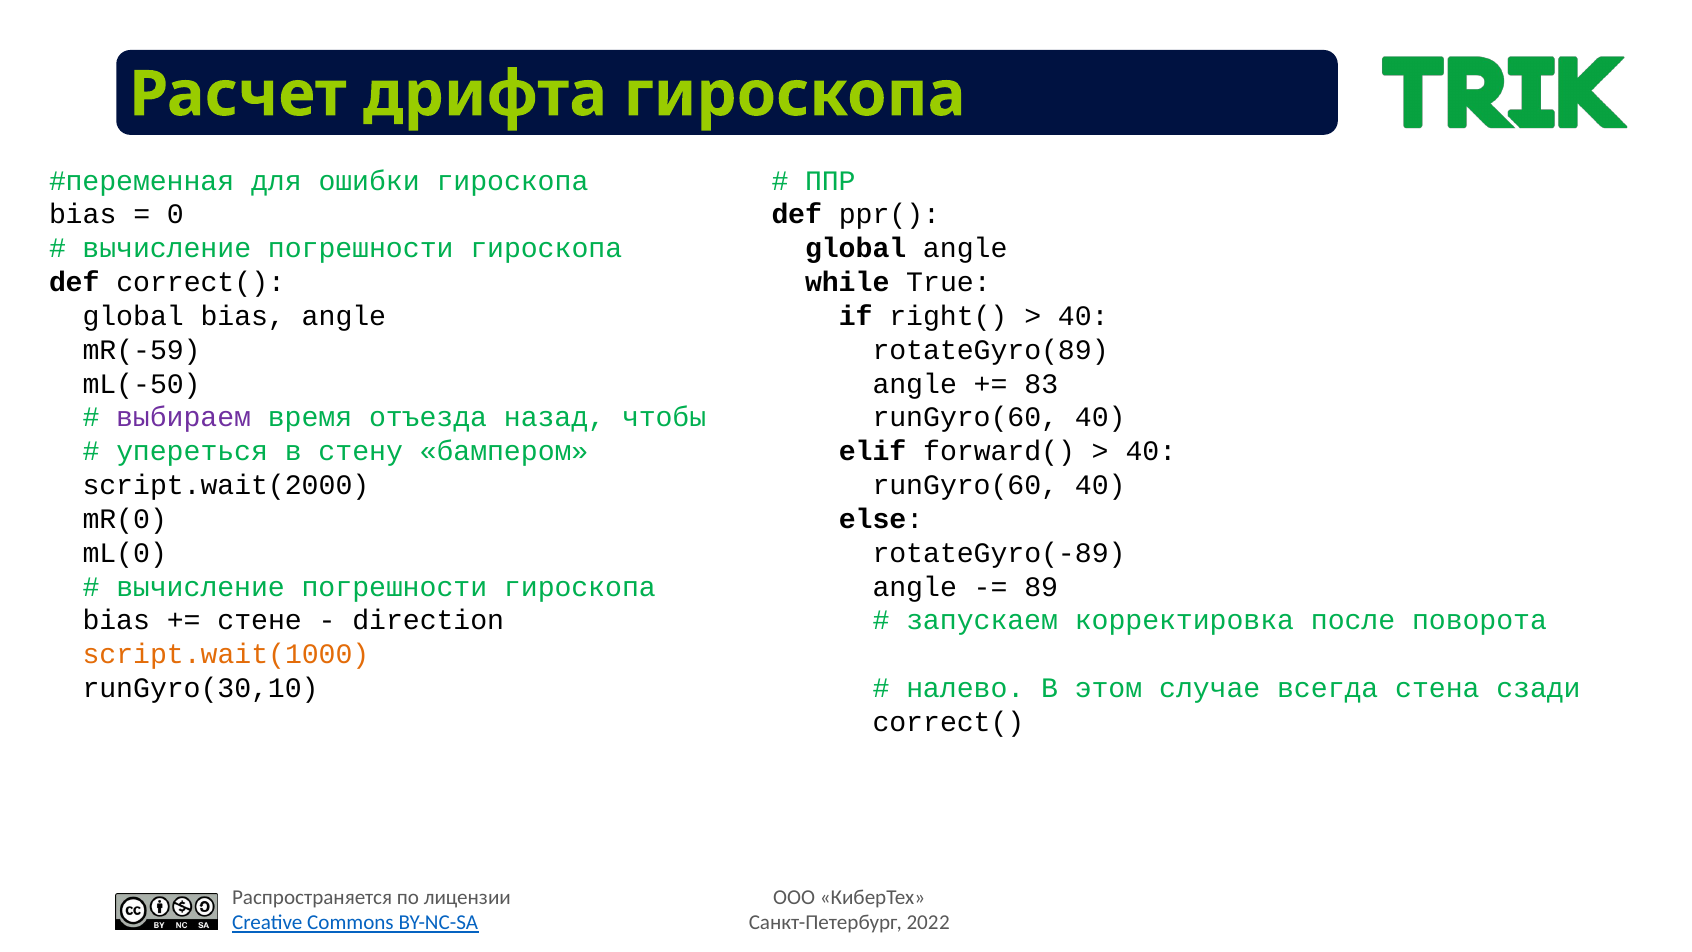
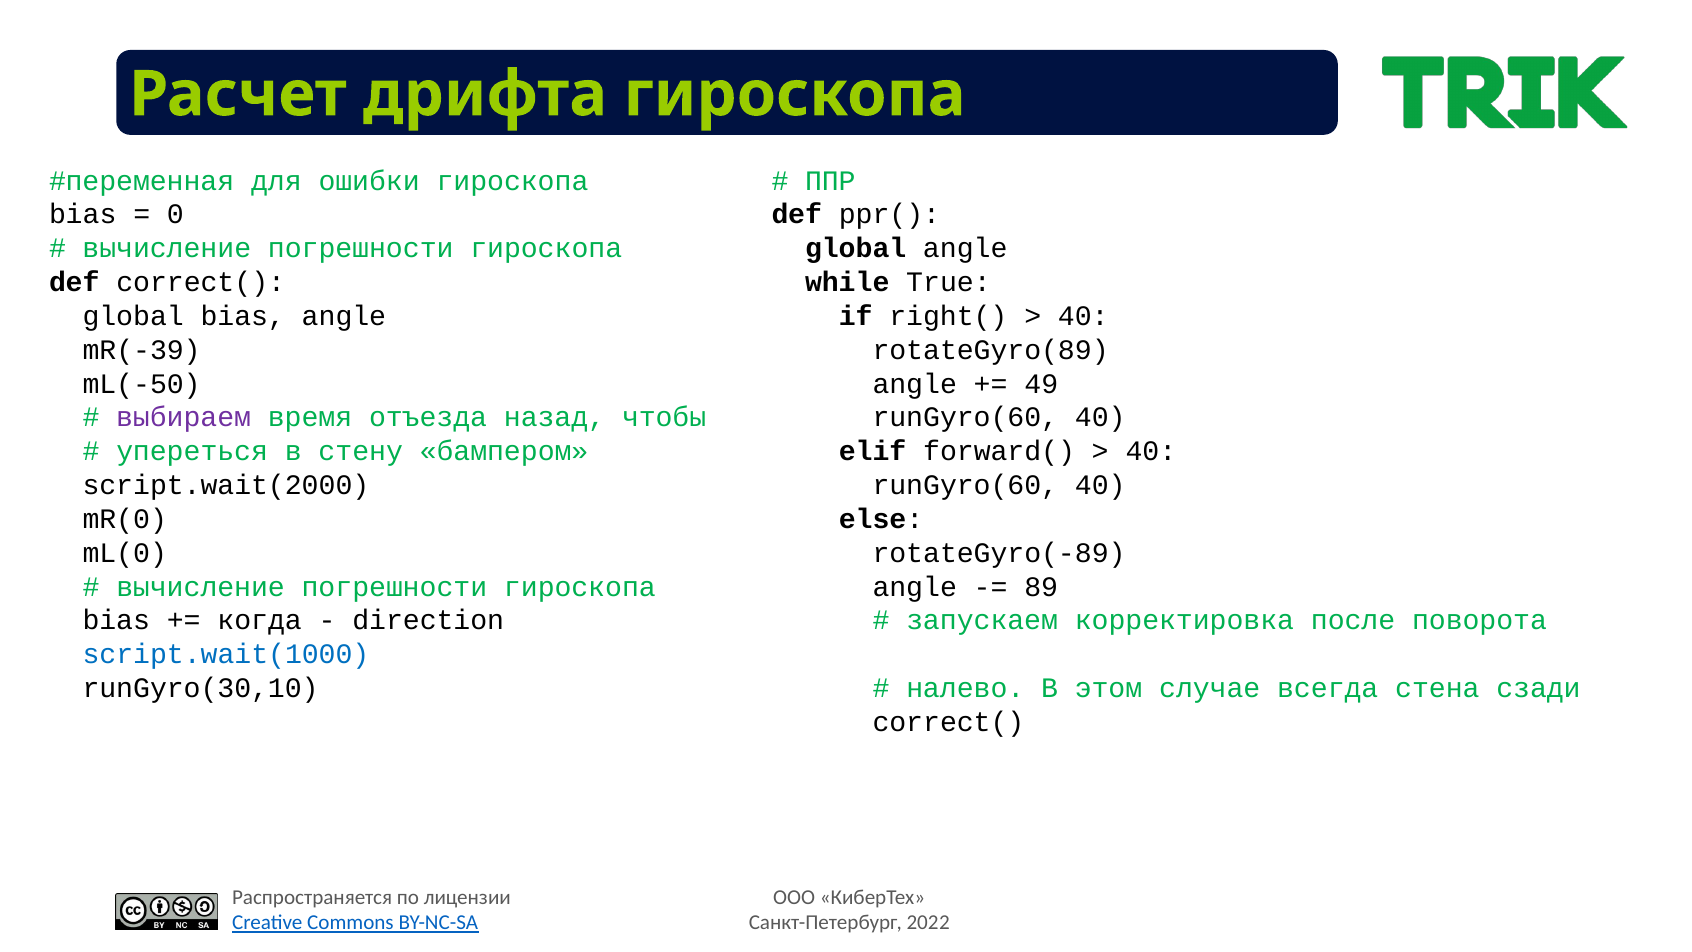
mR(-59: mR(-59 -> mR(-39 (142, 350)
83: 83 -> 49 (1041, 384)
стене: стене -> когда (260, 620)
script.wait(1000 colour: orange -> blue (226, 654)
